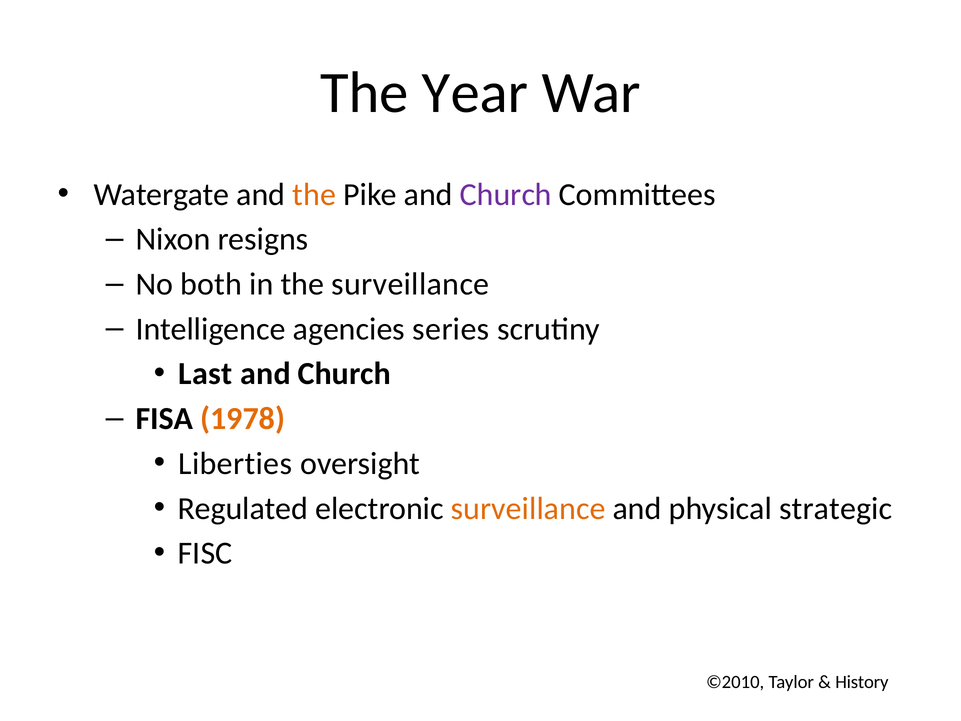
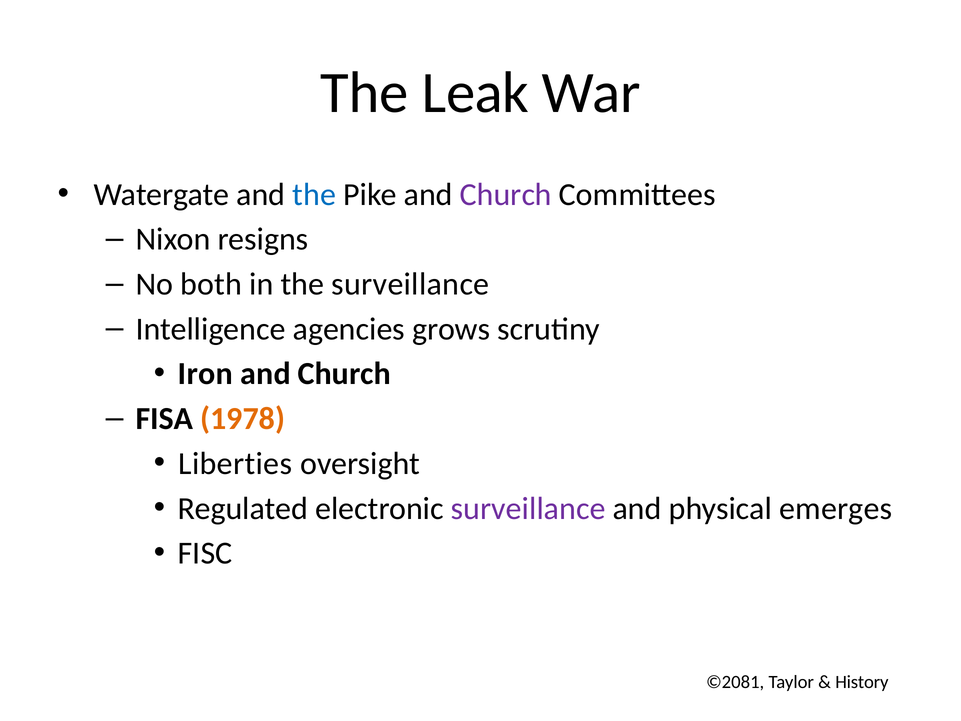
Year: Year -> Leak (475, 93)
the colour: orange -> blue (314, 194)
series: series -> grows (451, 329)
Last: Last -> Iron (205, 374)
surveillance colour: orange -> purple (528, 508)
strategic: strategic -> emerges (836, 508)
©2010: ©2010 -> ©2081 (735, 682)
